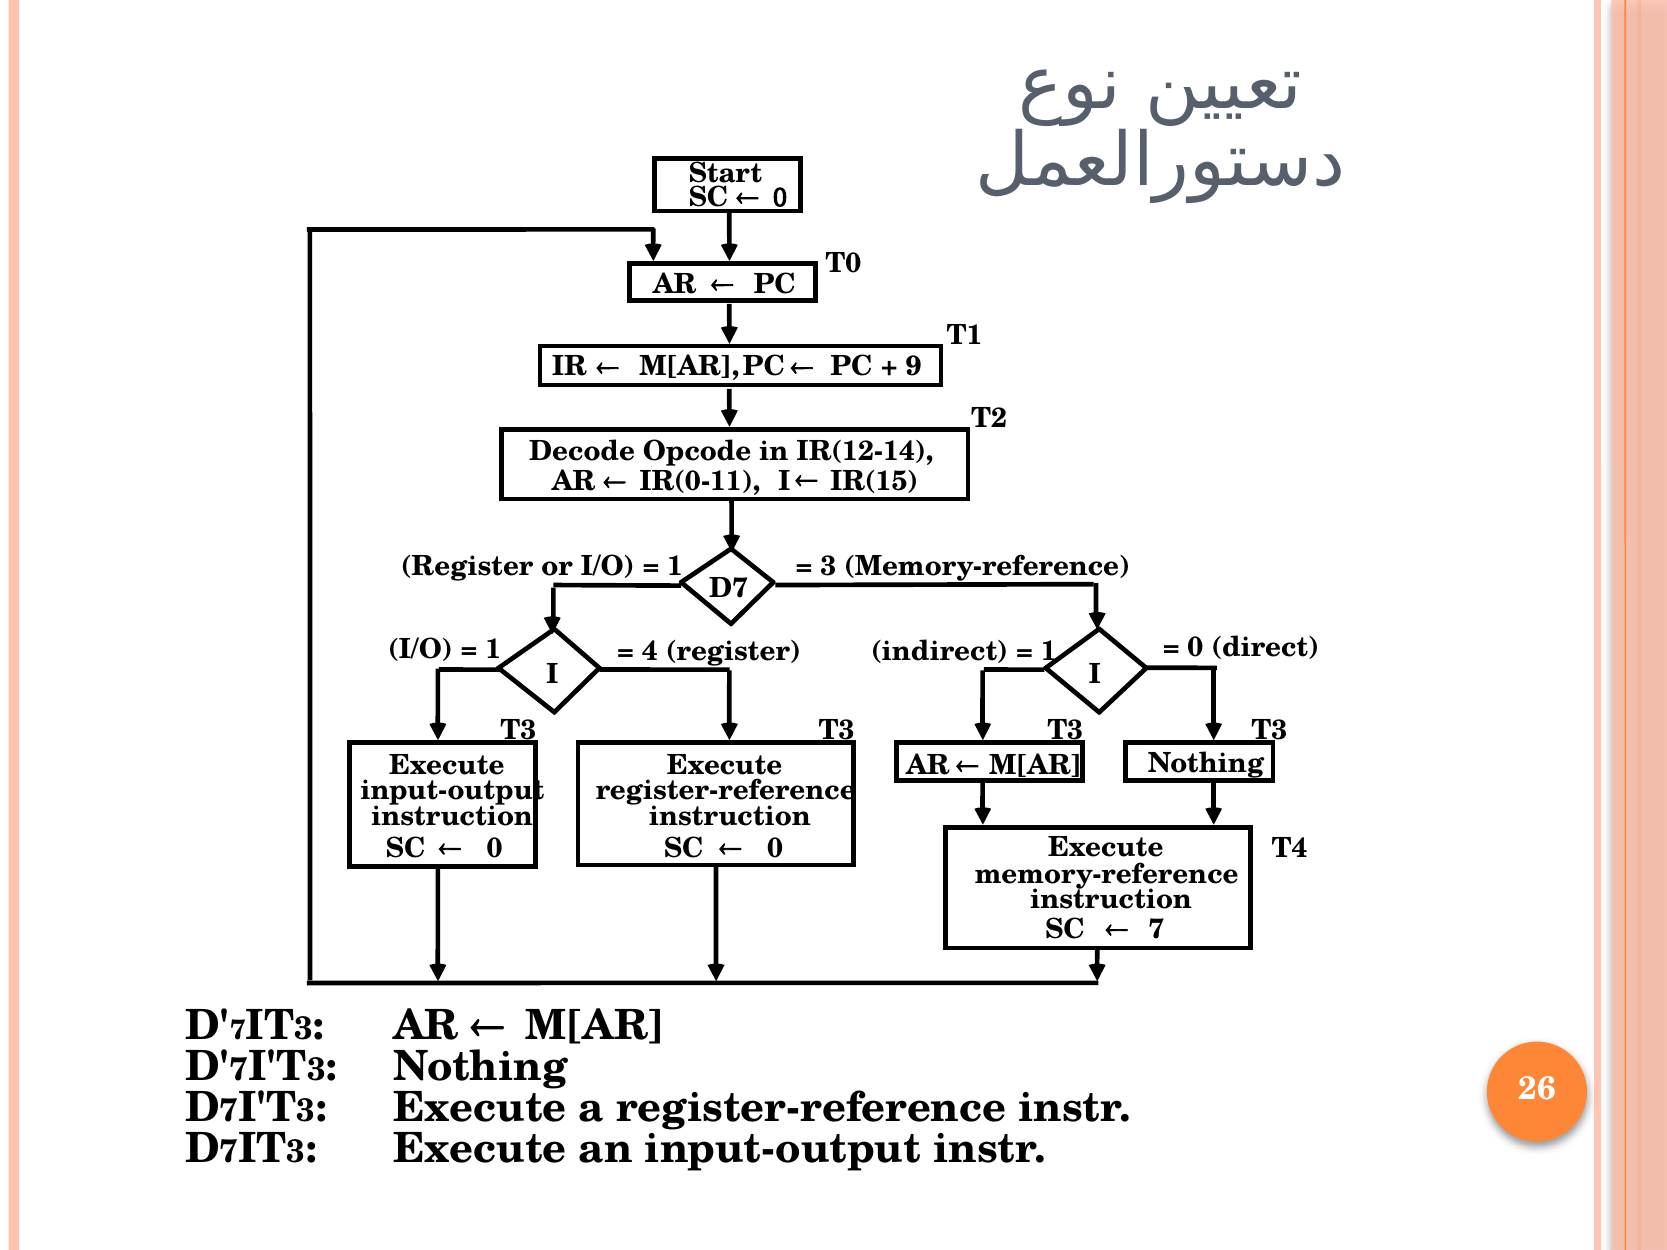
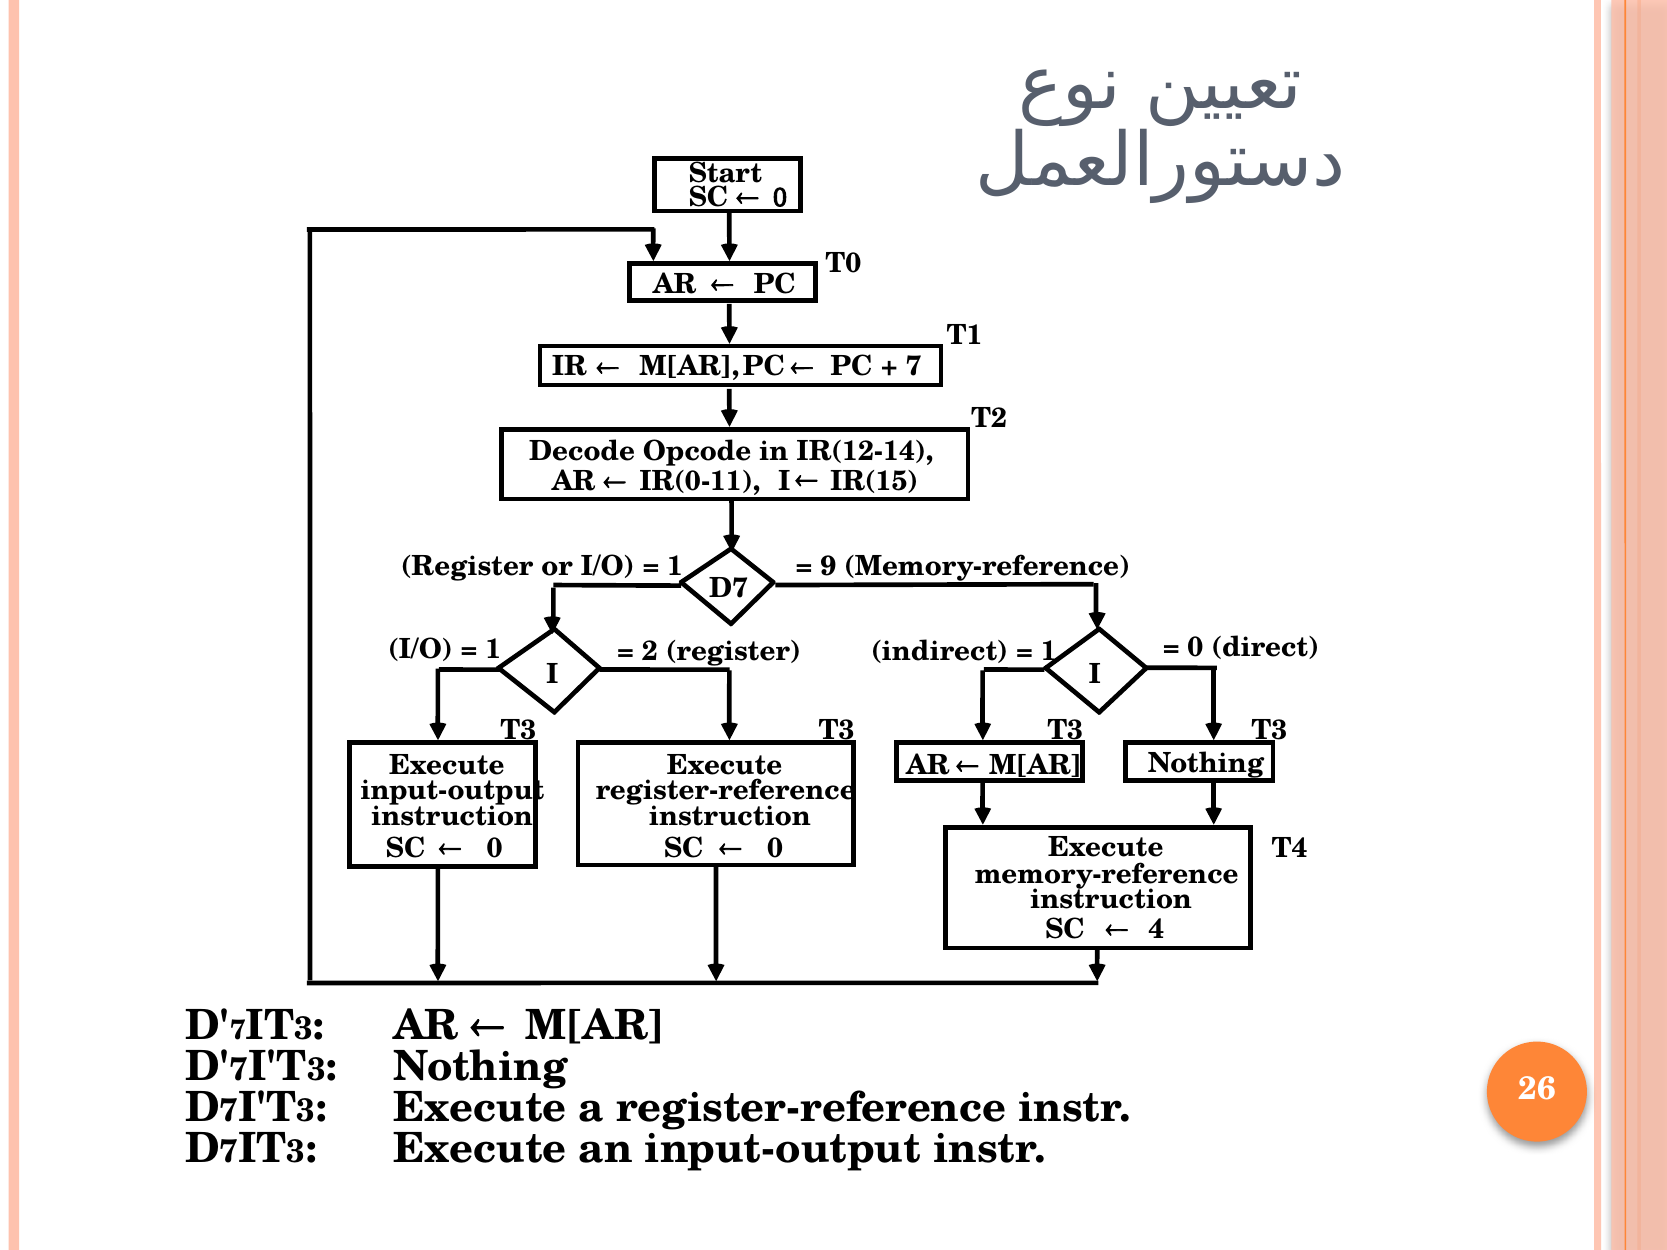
9: 9 -> 7 (913, 367)
3: 3 -> 9 (828, 566)
4: 4 -> 2 (650, 651)
7: 7 -> 4 (1156, 929)
